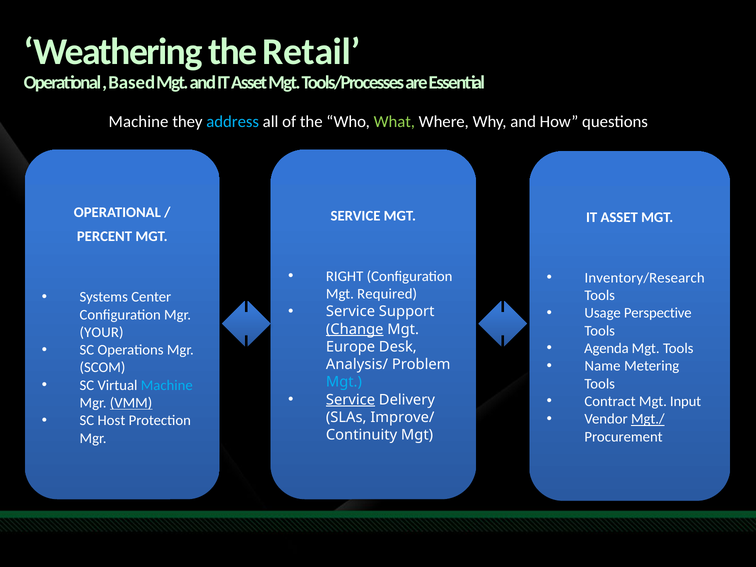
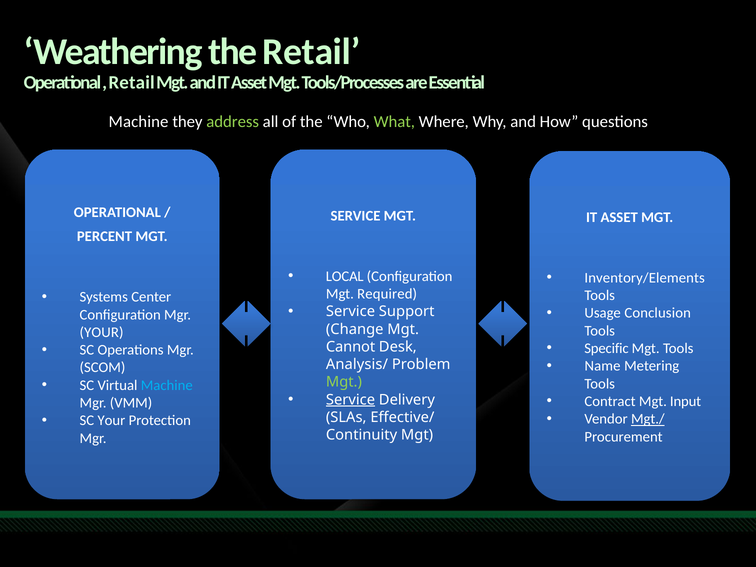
Based: Based -> Retail (132, 82)
address colour: light blue -> light green (233, 122)
RIGHT: RIGHT -> LOCAL (345, 276)
Inventory/Research: Inventory/Research -> Inventory/Elements (645, 278)
Perspective: Perspective -> Conclusion (658, 313)
Change underline: present -> none (355, 329)
Agenda: Agenda -> Specific (606, 348)
Europe: Europe -> Cannot (351, 347)
Mgt colour: light blue -> light green (344, 382)
VMM underline: present -> none (131, 403)
SC Host: Host -> Your (111, 421)
Improve/: Improve/ -> Effective/ (402, 417)
